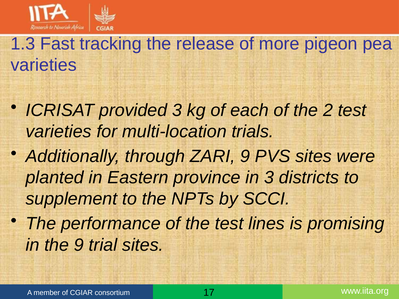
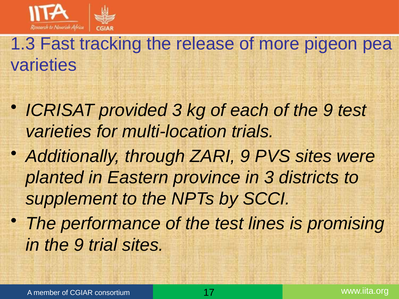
of the 2: 2 -> 9 (328, 110)
